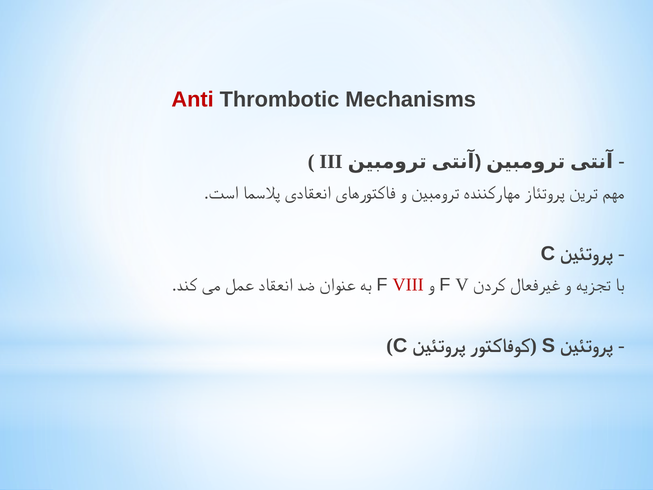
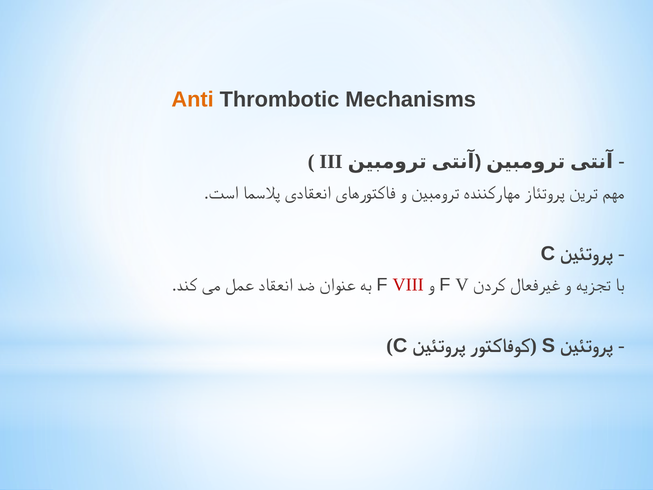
Anti colour: red -> orange (193, 99)
